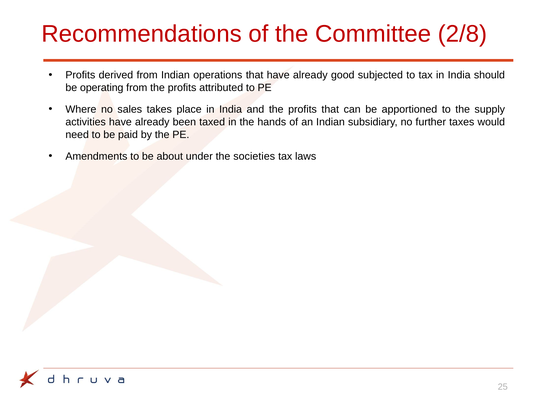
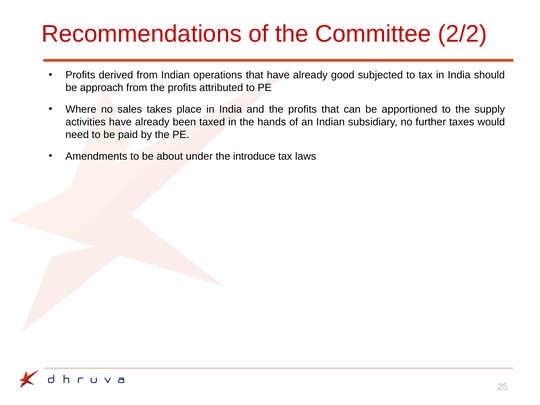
2/8: 2/8 -> 2/2 (463, 34)
operating: operating -> approach (102, 88)
societies: societies -> introduce (254, 156)
